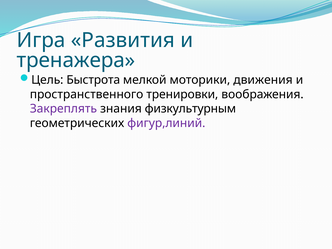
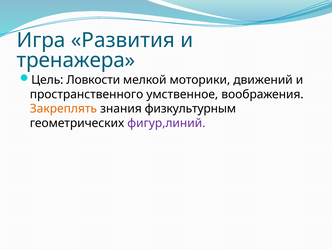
Быстрота: Быстрота -> Ловкости (93, 80)
движения: движения -> движений (263, 80)
тренировки: тренировки -> умственное (182, 94)
Закреплять colour: purple -> orange (63, 109)
